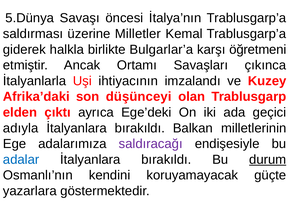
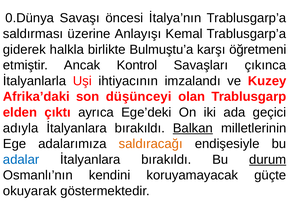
5.Dünya: 5.Dünya -> 0.Dünya (30, 18)
Milletler: Milletler -> Anlayışı (138, 34)
Bulgarlar’a: Bulgarlar’a -> Bulmuştu’a (161, 49)
Ortamı: Ortamı -> Kontrol (137, 65)
Balkan underline: none -> present (193, 128)
saldıracağı colour: purple -> orange (151, 143)
yazarlara: yazarlara -> okuyarak (30, 191)
